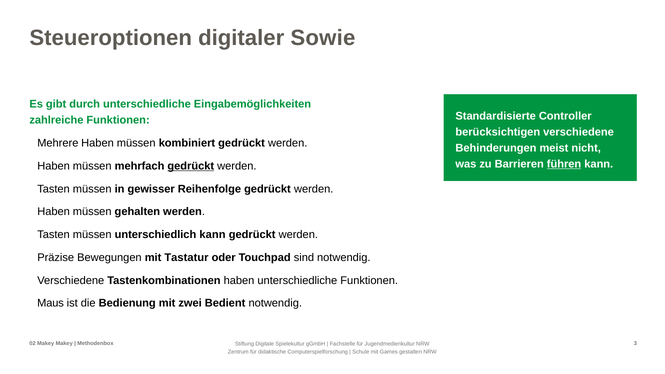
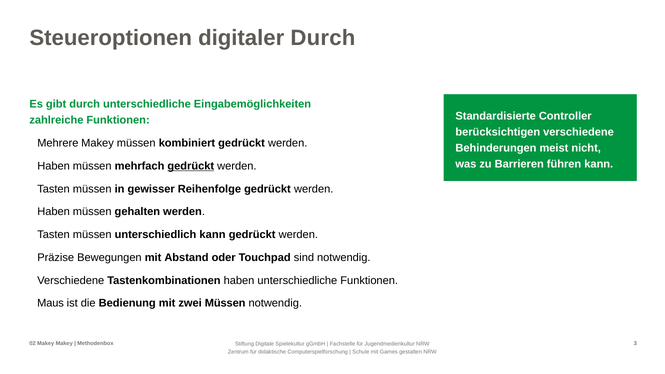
digitaler Sowie: Sowie -> Durch (323, 38)
Mehrere Haben: Haben -> Makey (98, 143)
führen underline: present -> none (564, 164)
Tastatur: Tastatur -> Abstand (186, 258)
zwei Bedient: Bedient -> Müssen (225, 303)
